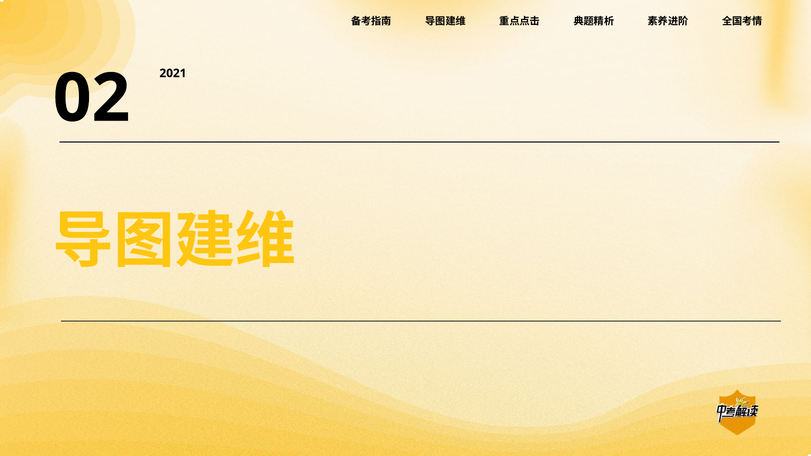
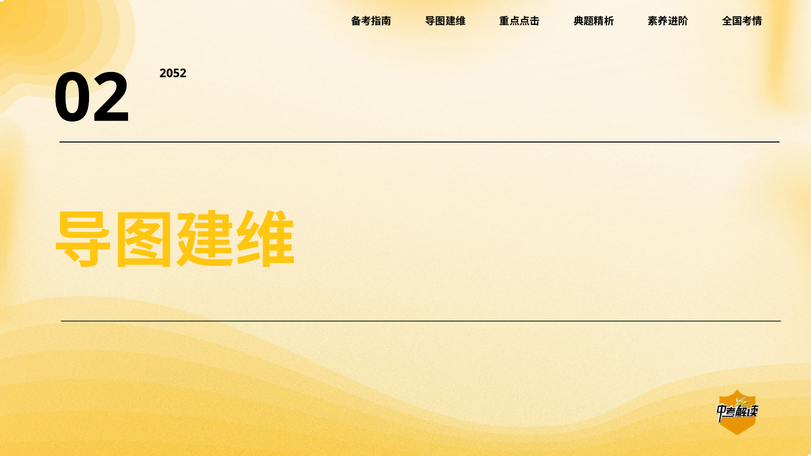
2021: 2021 -> 2052 (173, 73)
